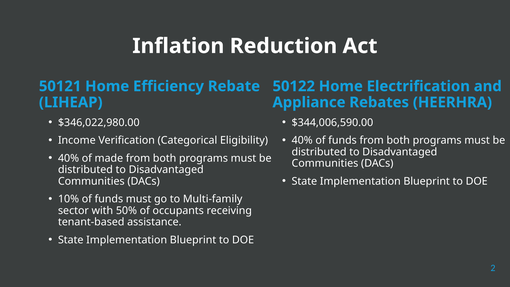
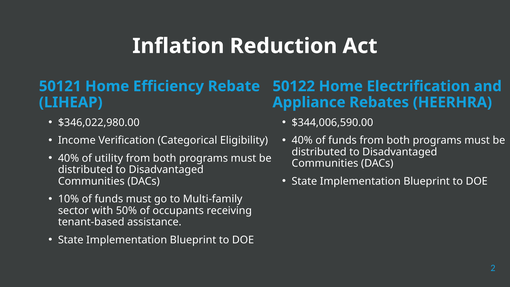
made: made -> utility (109, 158)
